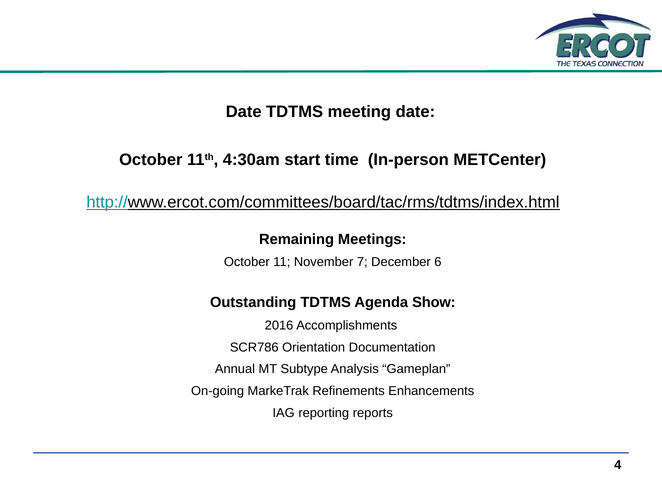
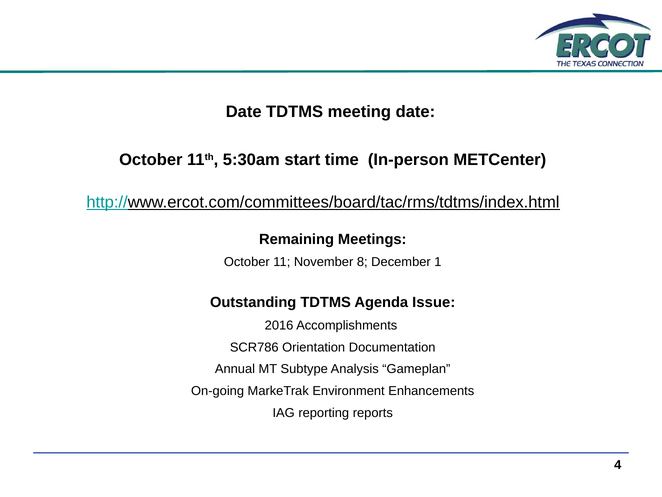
4:30am: 4:30am -> 5:30am (251, 160)
7: 7 -> 8 (362, 262)
6: 6 -> 1 (438, 262)
Show: Show -> Issue (434, 302)
Refinements: Refinements -> Environment (349, 391)
